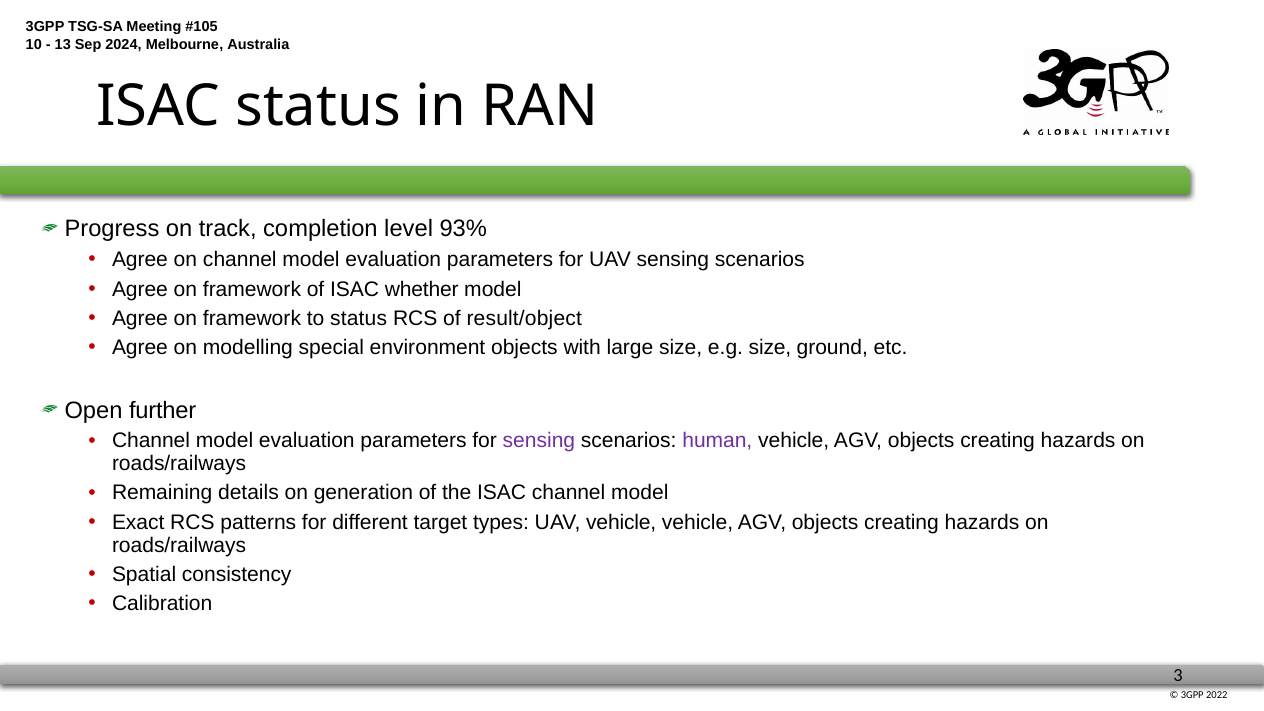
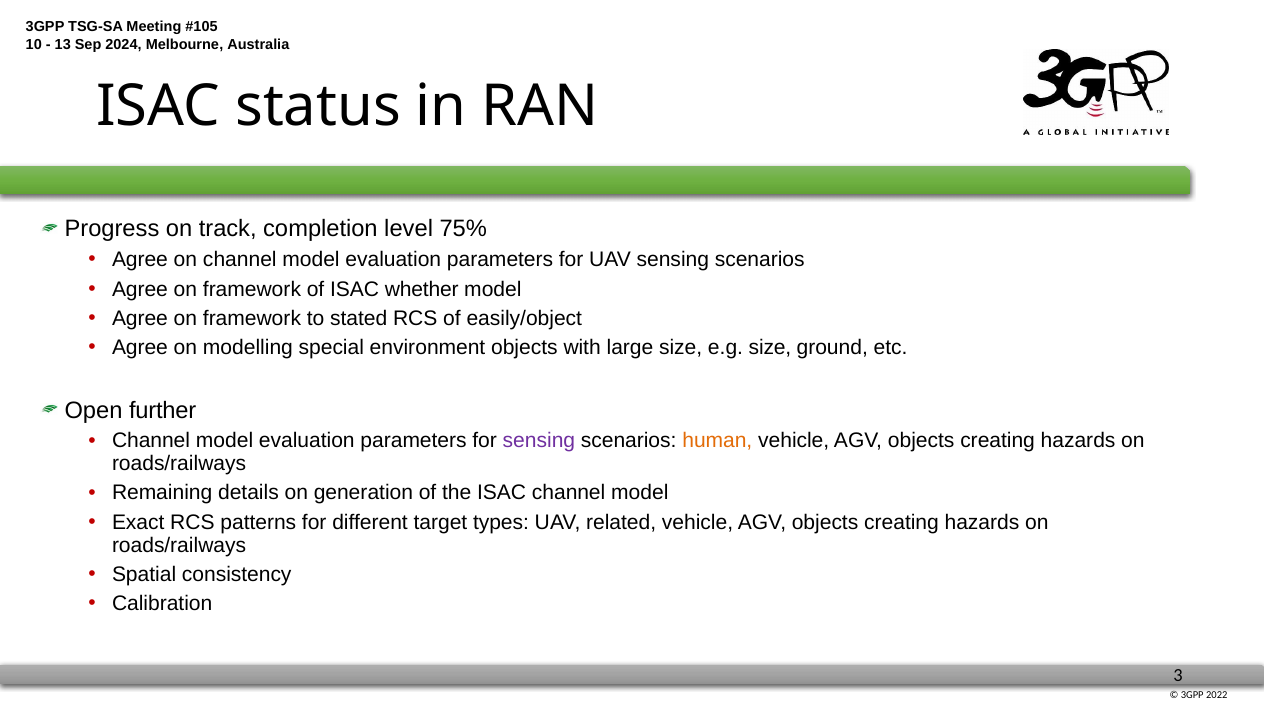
93%: 93% -> 75% (463, 229)
to status: status -> stated (359, 318)
result/object: result/object -> easily/object (524, 318)
human colour: purple -> orange (717, 441)
UAV vehicle: vehicle -> related (621, 522)
